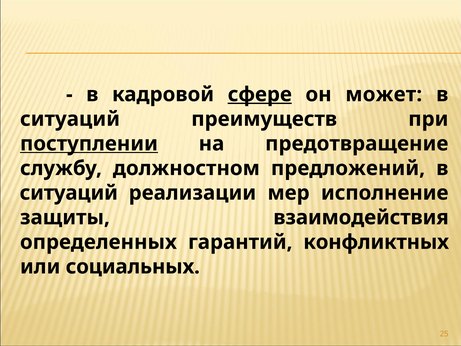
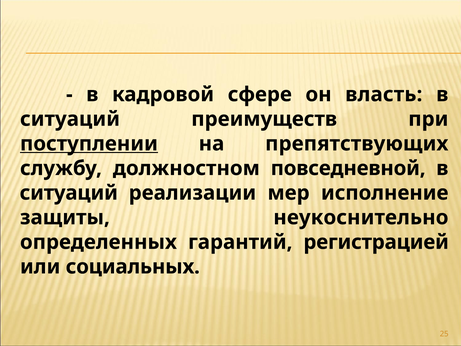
сфере underline: present -> none (260, 94)
может: может -> власть (384, 94)
предотвращение: предотвращение -> препятствующих (357, 144)
предложений: предложений -> повседневной (348, 168)
взаимодействия: взаимодействия -> неукоснительно (361, 217)
конфликтных: конфликтных -> регистрацией (376, 242)
